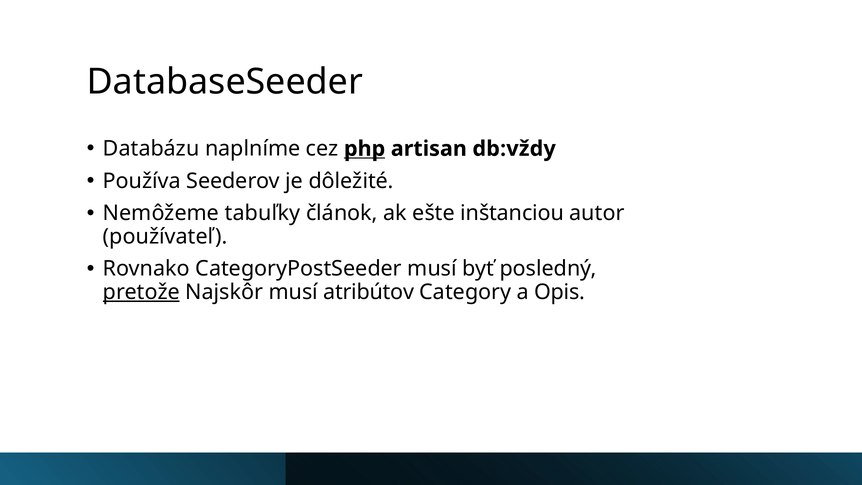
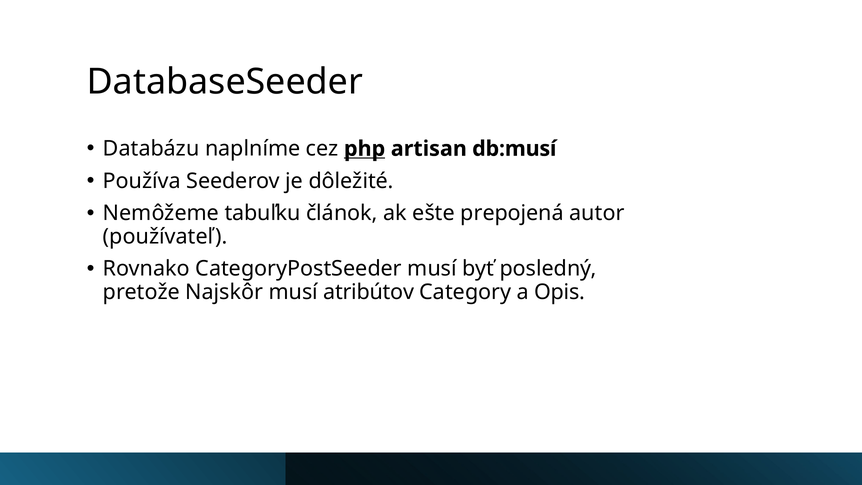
db:vždy: db:vždy -> db:musí (514, 149)
tabuľky: tabuľky -> tabuľku (263, 213)
inštanciou: inštanciou -> prepojená (512, 213)
pretože underline: present -> none (141, 292)
